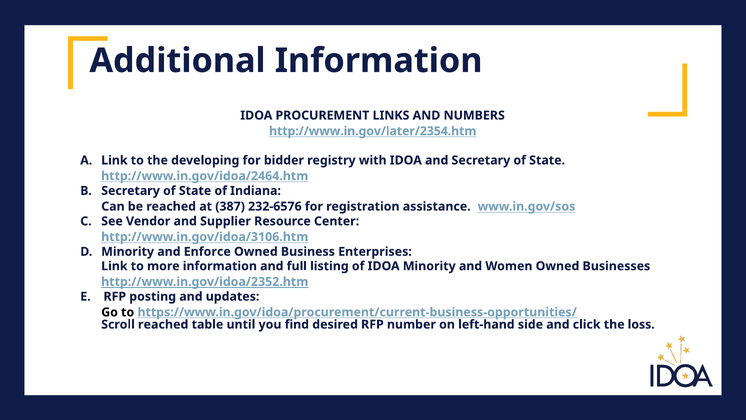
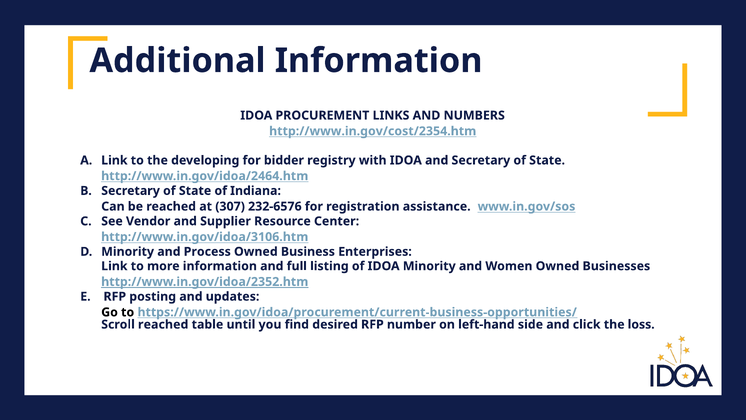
http://www.in.gov/later/2354.htm: http://www.in.gov/later/2354.htm -> http://www.in.gov/cost/2354.htm (373, 131)
387: 387 -> 307 (230, 206)
Enforce: Enforce -> Process (207, 251)
